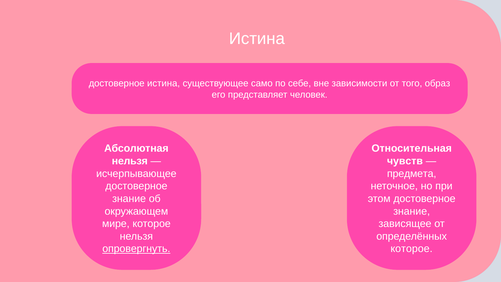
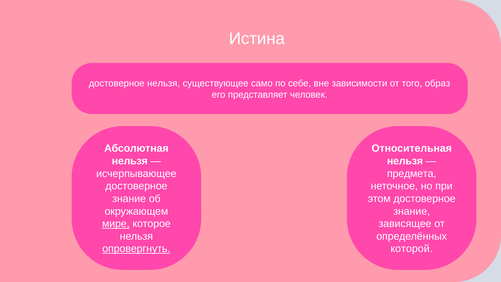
достоверное истина: истина -> нельзя (164, 83)
чувств: чувств -> нельзя (405, 161)
мире underline: none -> present (116, 224)
которое: которое -> которой (412, 249)
